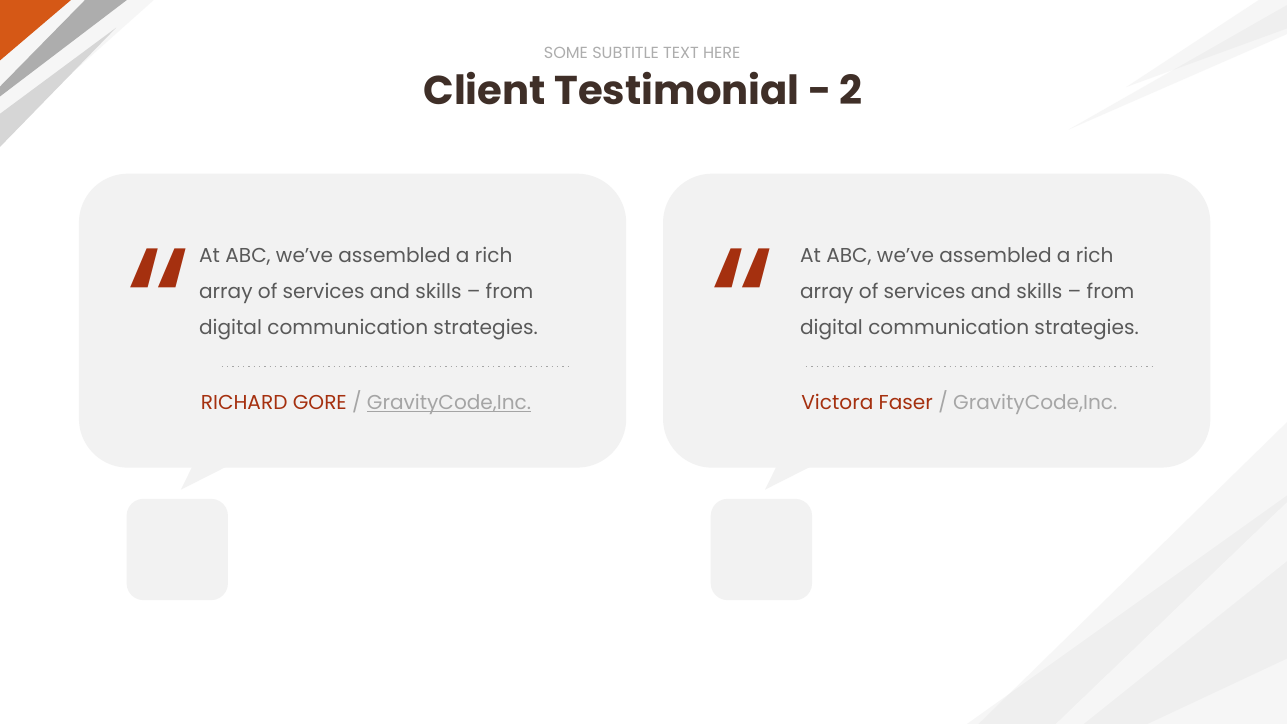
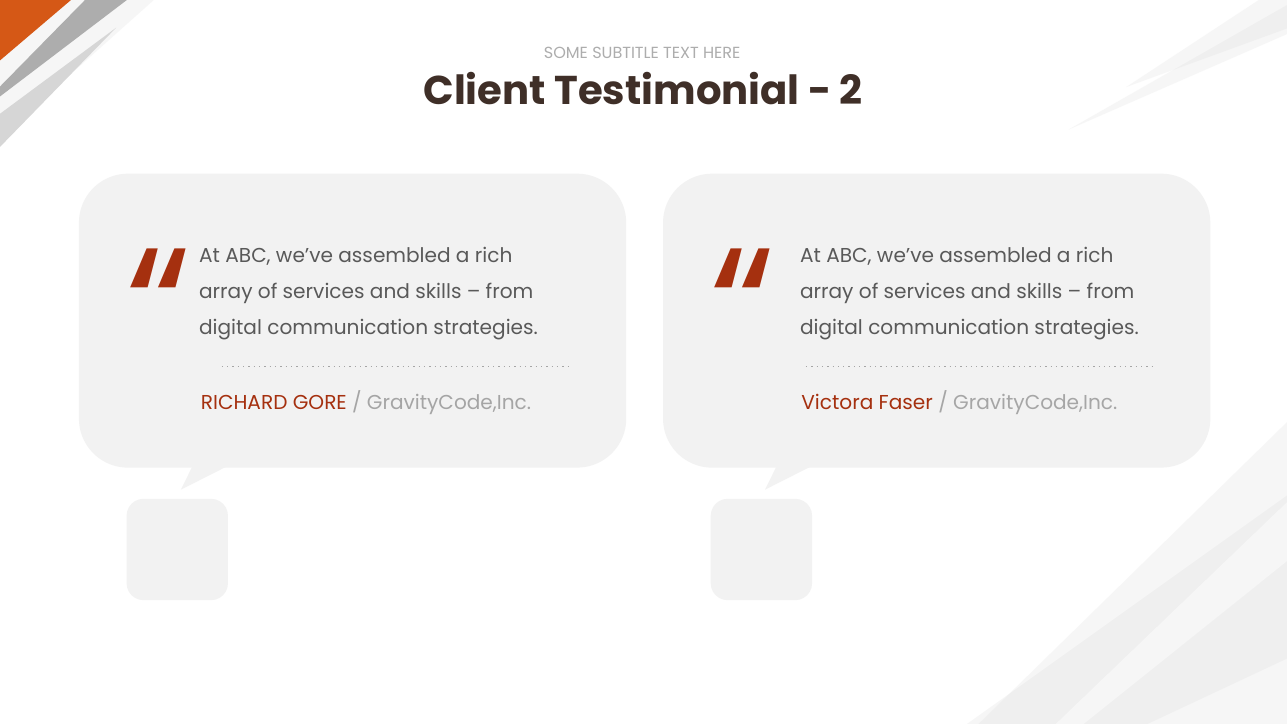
GravityCode,Inc underline: present -> none (449, 403)
